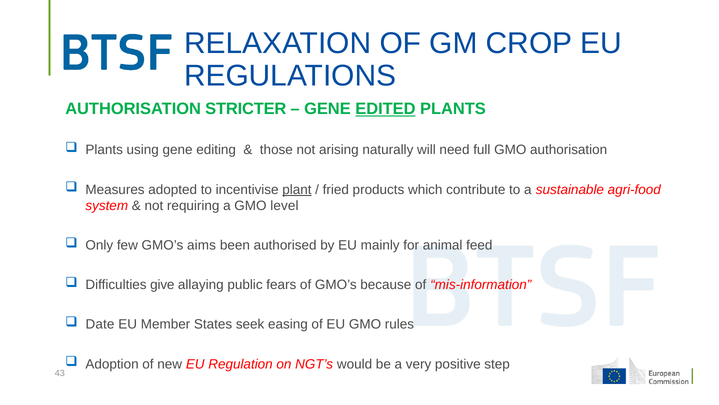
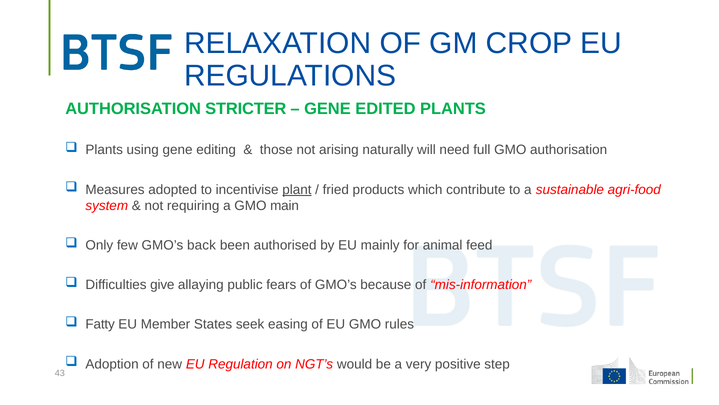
EDITED underline: present -> none (385, 109)
level: level -> main (285, 205)
aims: aims -> back (202, 245)
Date: Date -> Fatty (100, 324)
